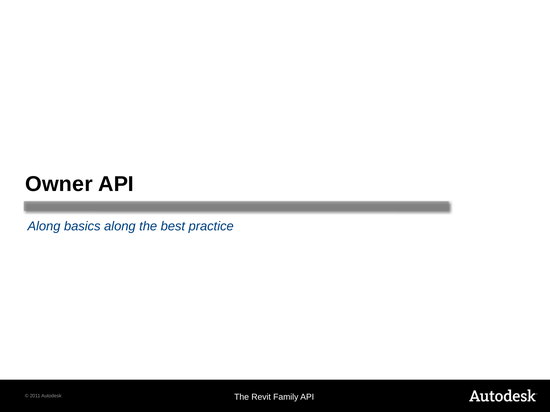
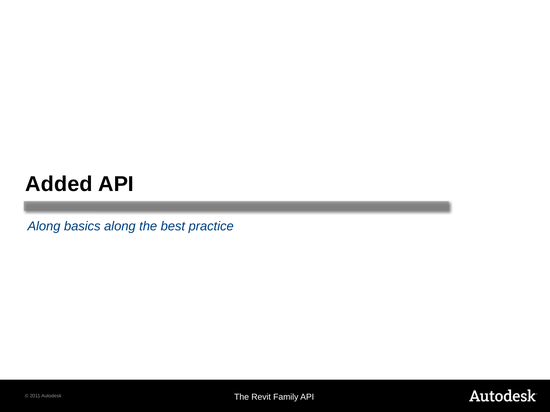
Owner: Owner -> Added (59, 184)
